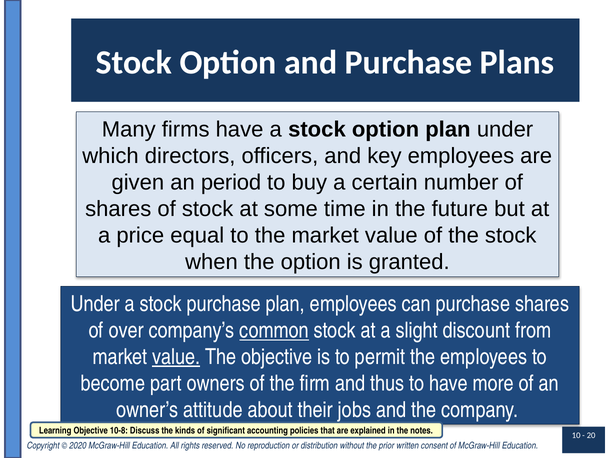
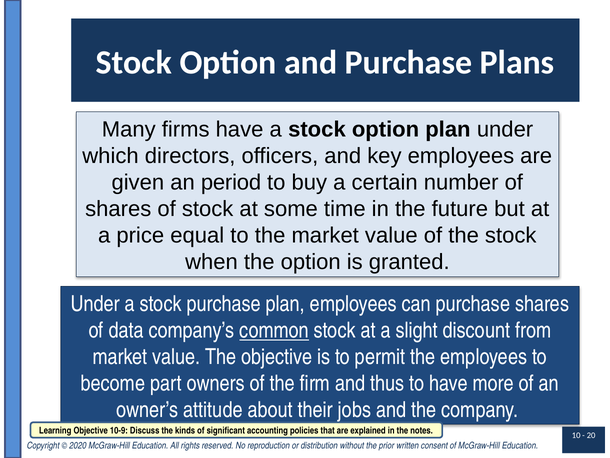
over: over -> data (126, 330)
value underline: present -> none (176, 357)
10-8: 10-8 -> 10-9 (119, 430)
